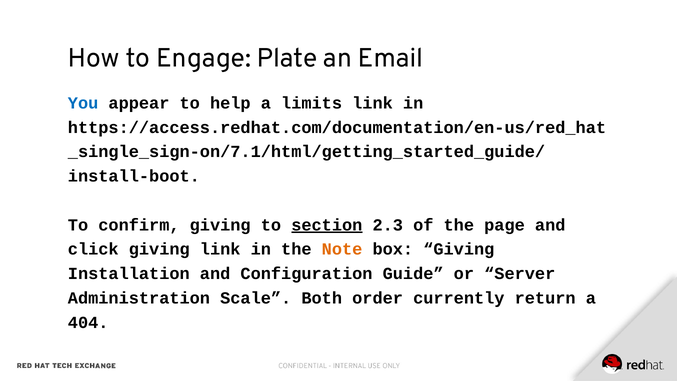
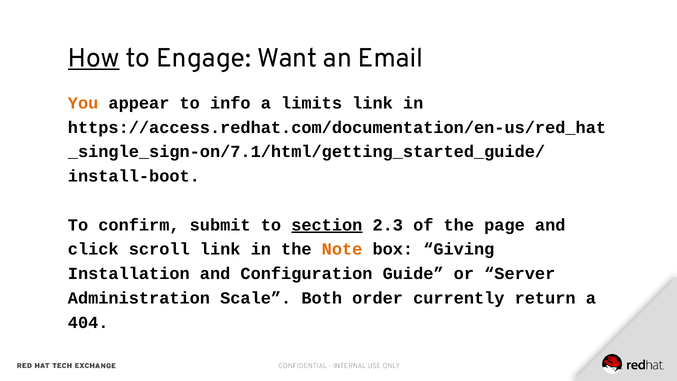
How underline: none -> present (94, 58)
Plate: Plate -> Want (287, 58)
You colour: blue -> orange (83, 103)
help: help -> info (230, 103)
confirm giving: giving -> submit (220, 225)
click giving: giving -> scroll (159, 249)
